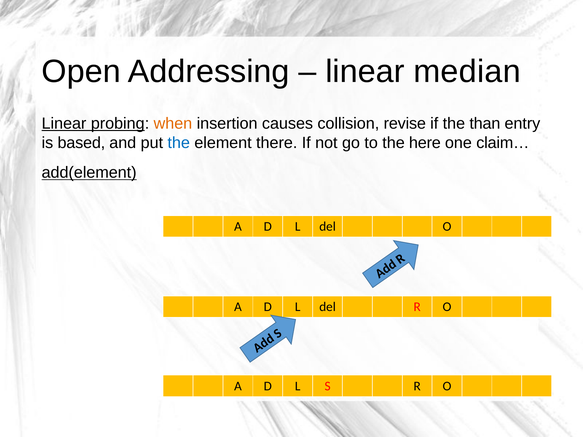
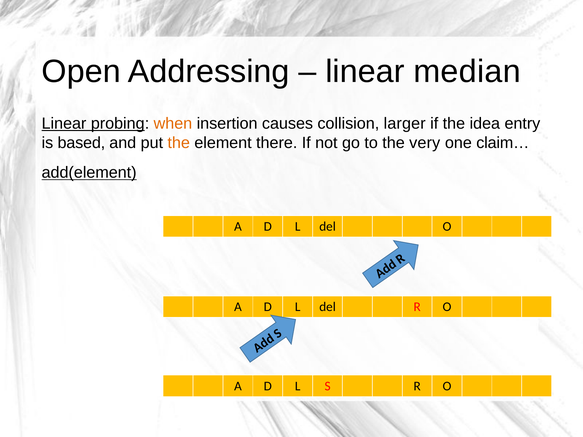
revise: revise -> larger (405, 124)
than: than -> idea (485, 124)
the colour: blue -> orange (179, 143)
here: here -> very (425, 143)
